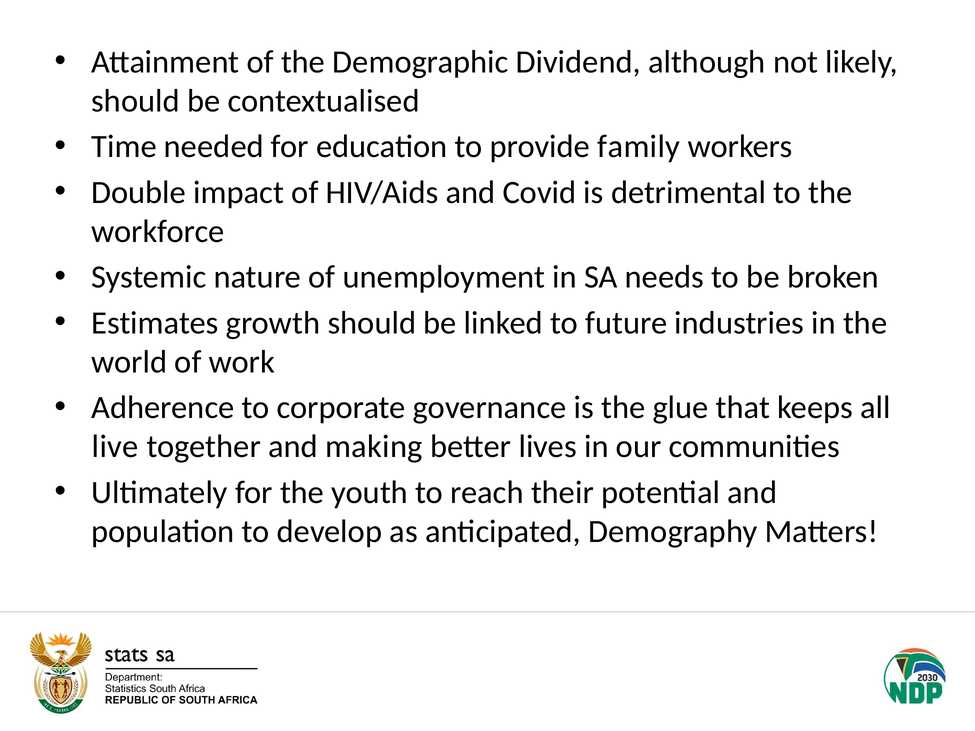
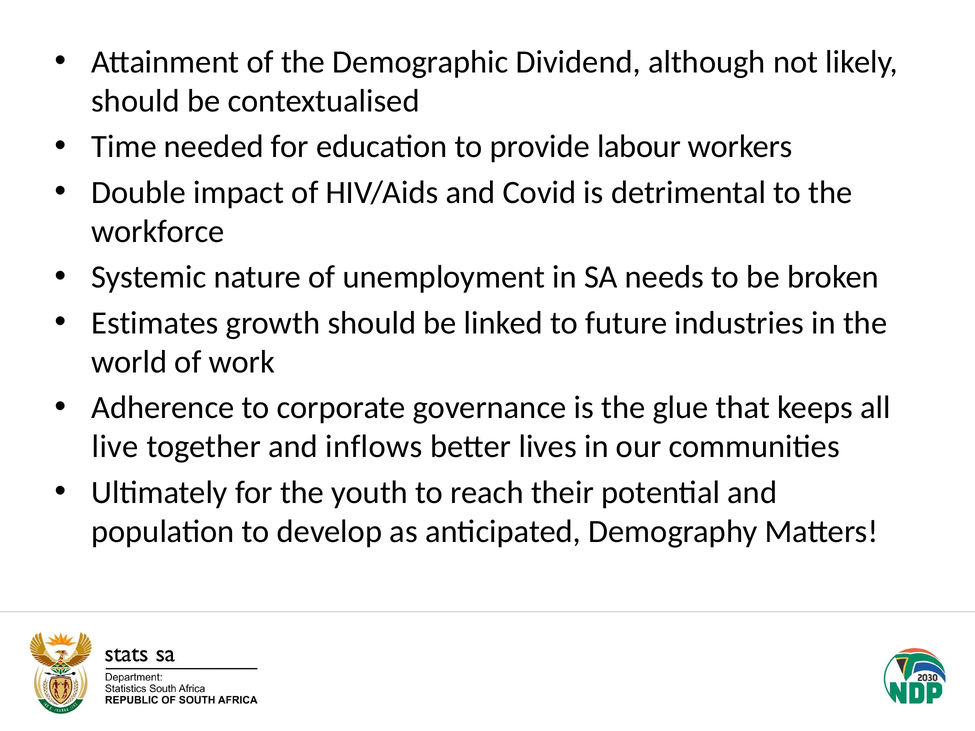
family: family -> labour (639, 147)
making: making -> inflows (374, 447)
